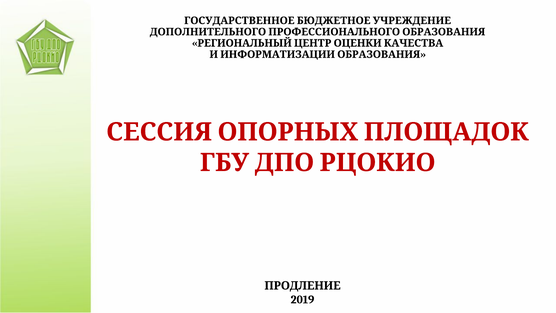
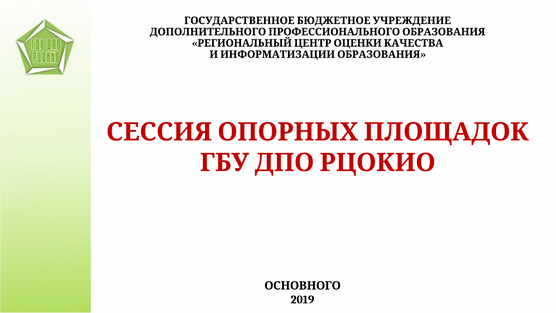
ПРОДЛЕНИЕ: ПРОДЛЕНИЕ -> ОСНОВНОГО (303, 285)
